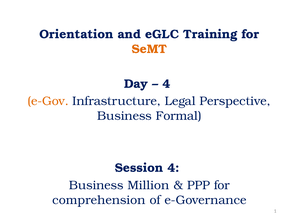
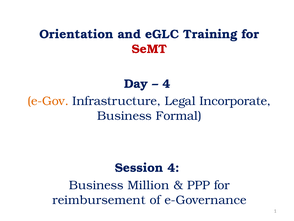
SeMT colour: orange -> red (149, 49)
Perspective: Perspective -> Incorporate (235, 101)
comprehension: comprehension -> reimbursement (99, 200)
